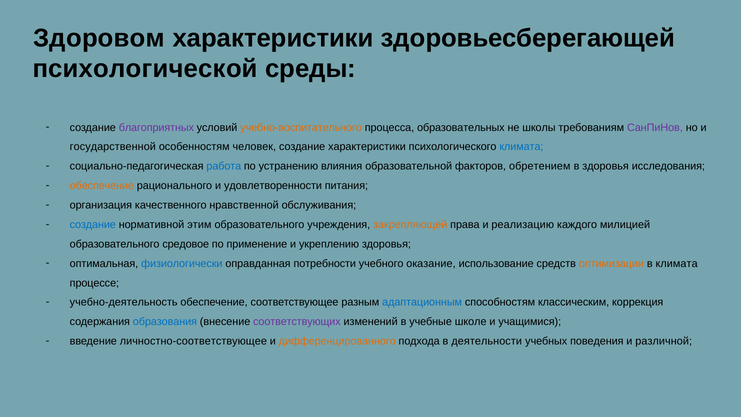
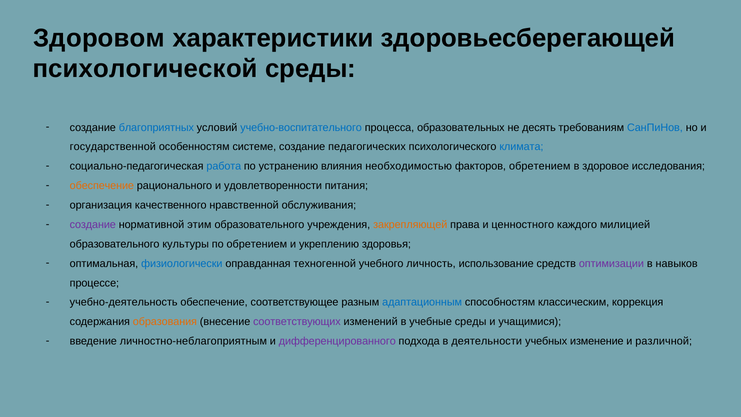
благоприятных colour: purple -> blue (156, 127)
учебно-воспитательного colour: orange -> blue (301, 127)
школы: школы -> десять (539, 127)
СанПиНов colour: purple -> blue (655, 127)
человек: человек -> системе (254, 147)
создание характеристики: характеристики -> педагогических (367, 147)
образовательной: образовательной -> необходимостью (409, 166)
в здоровья: здоровья -> здоровое (606, 166)
создание colour: blue -> purple (93, 225)
реализацию: реализацию -> ценностного (523, 225)
средовое: средовое -> культуры (186, 244)
по применение: применение -> обретением (257, 244)
потребности: потребности -> техногенной (325, 263)
оказание: оказание -> личность (431, 263)
оптимизации colour: orange -> purple (611, 263)
в климата: климата -> навыков (677, 263)
образования colour: blue -> orange (165, 322)
учебные школе: школе -> среды (471, 322)
личностно-соответствующее: личностно-соответствующее -> личностно-неблагоприятным (193, 341)
дифференцированного colour: orange -> purple (337, 341)
поведения: поведения -> изменение (597, 341)
